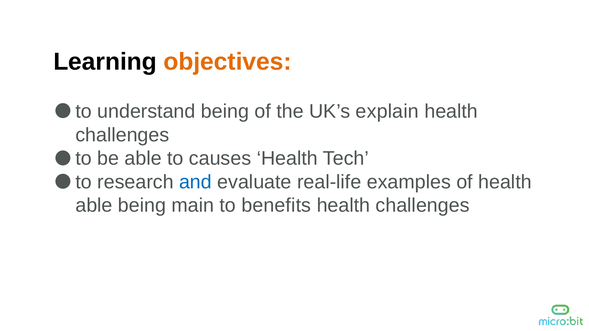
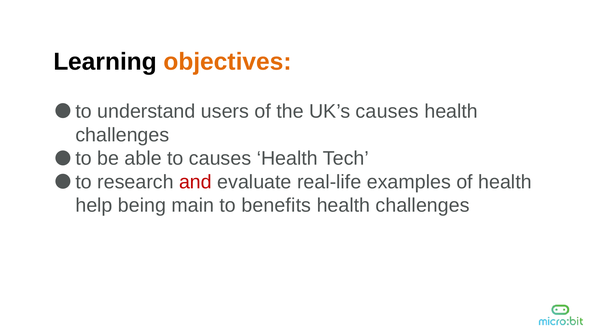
understand being: being -> users (225, 111)
UK’s explain: explain -> causes (387, 111)
and colour: blue -> red (195, 182)
able: able -> help (94, 206)
